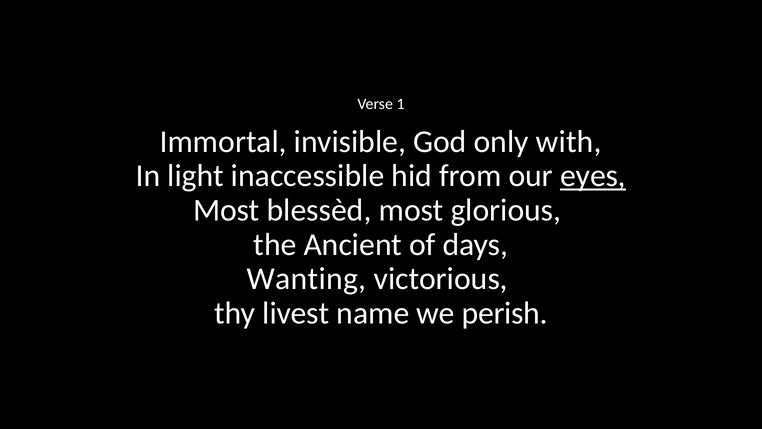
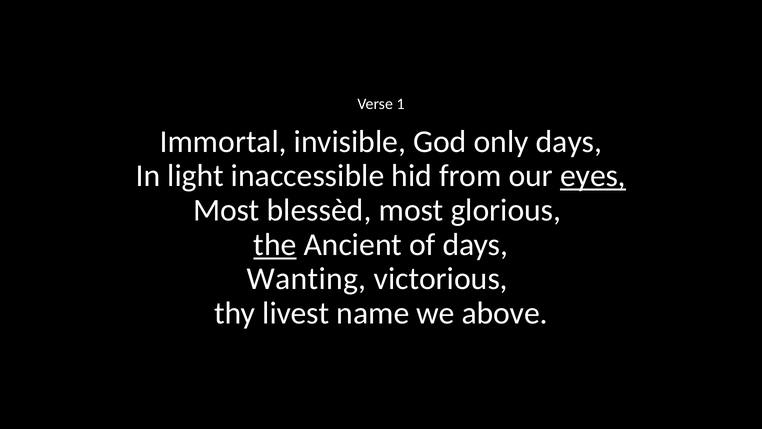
only with: with -> days (569, 142)
the underline: none -> present (275, 244)
perish: perish -> above (505, 313)
